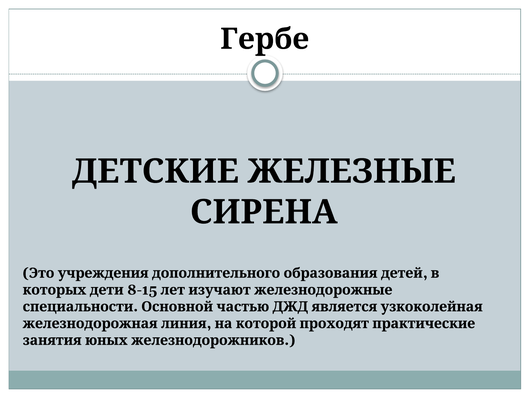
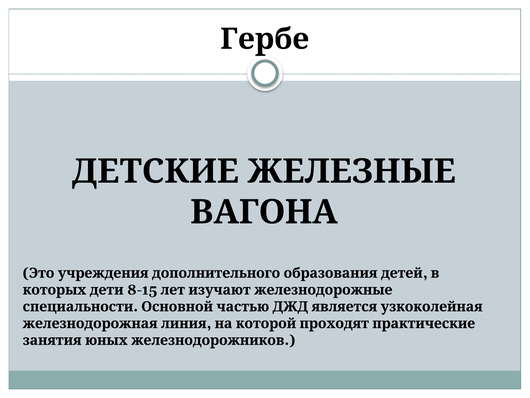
СИРЕНА: СИРЕНА -> ВАГОНА (264, 212)
